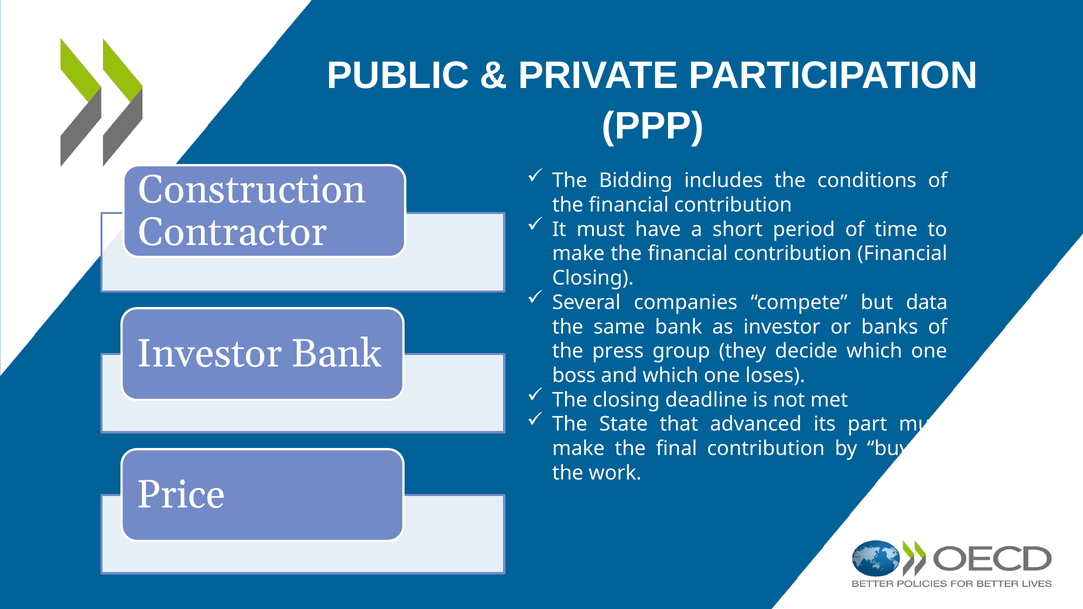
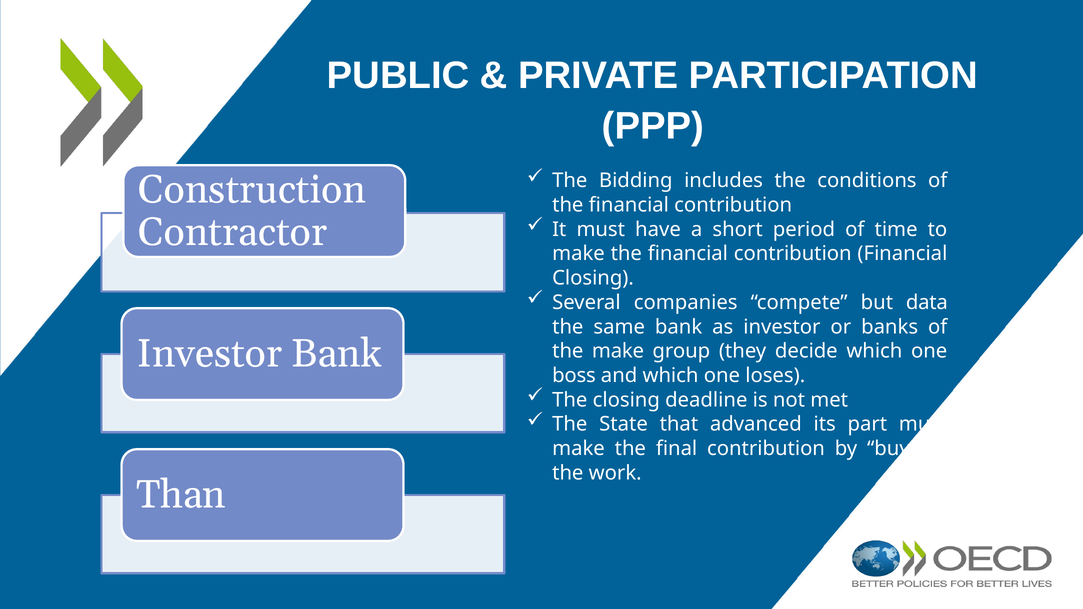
the press: press -> make (618, 351)
Price: Price -> Than (181, 495)
